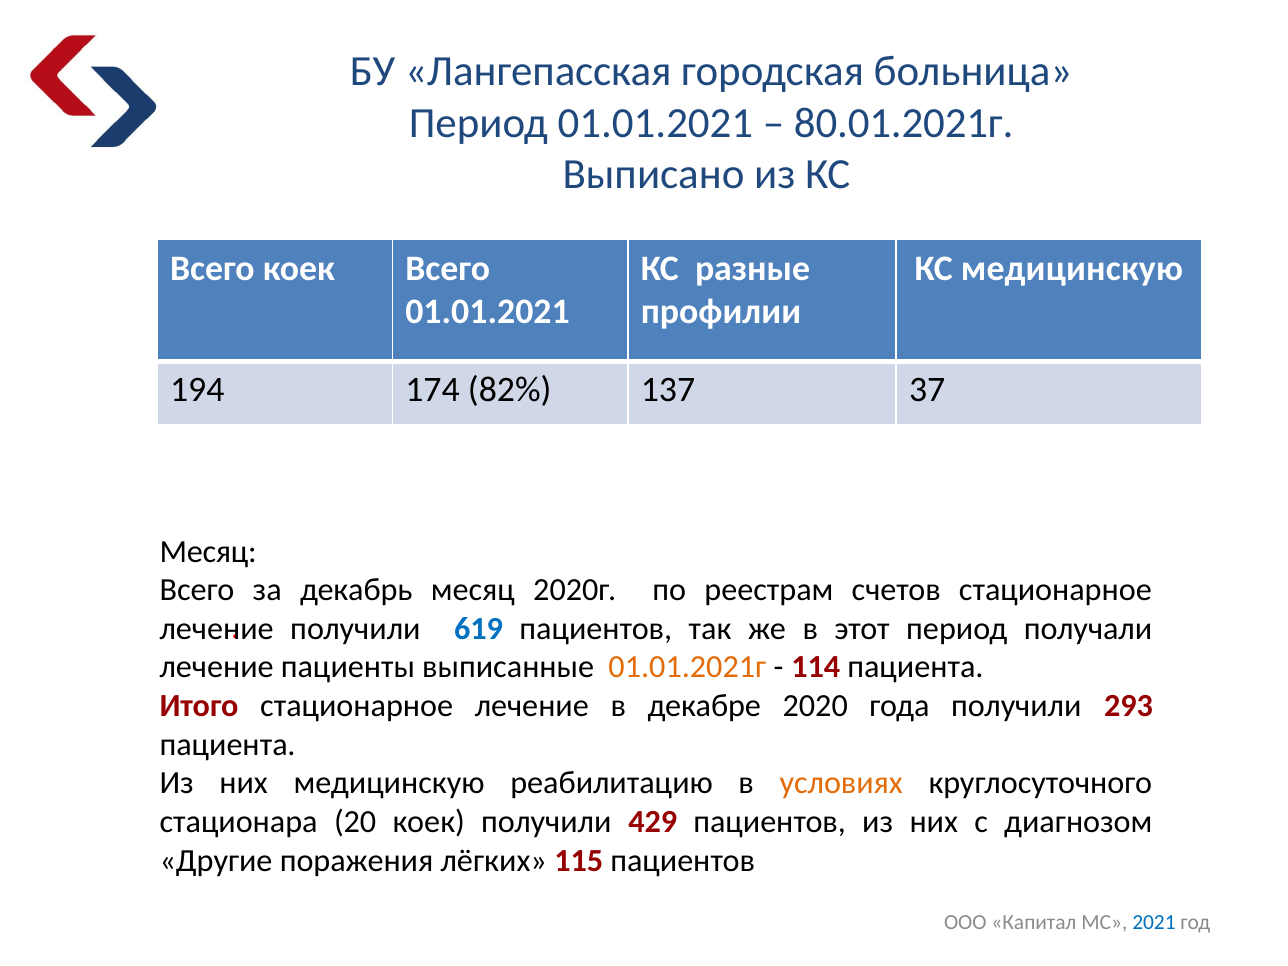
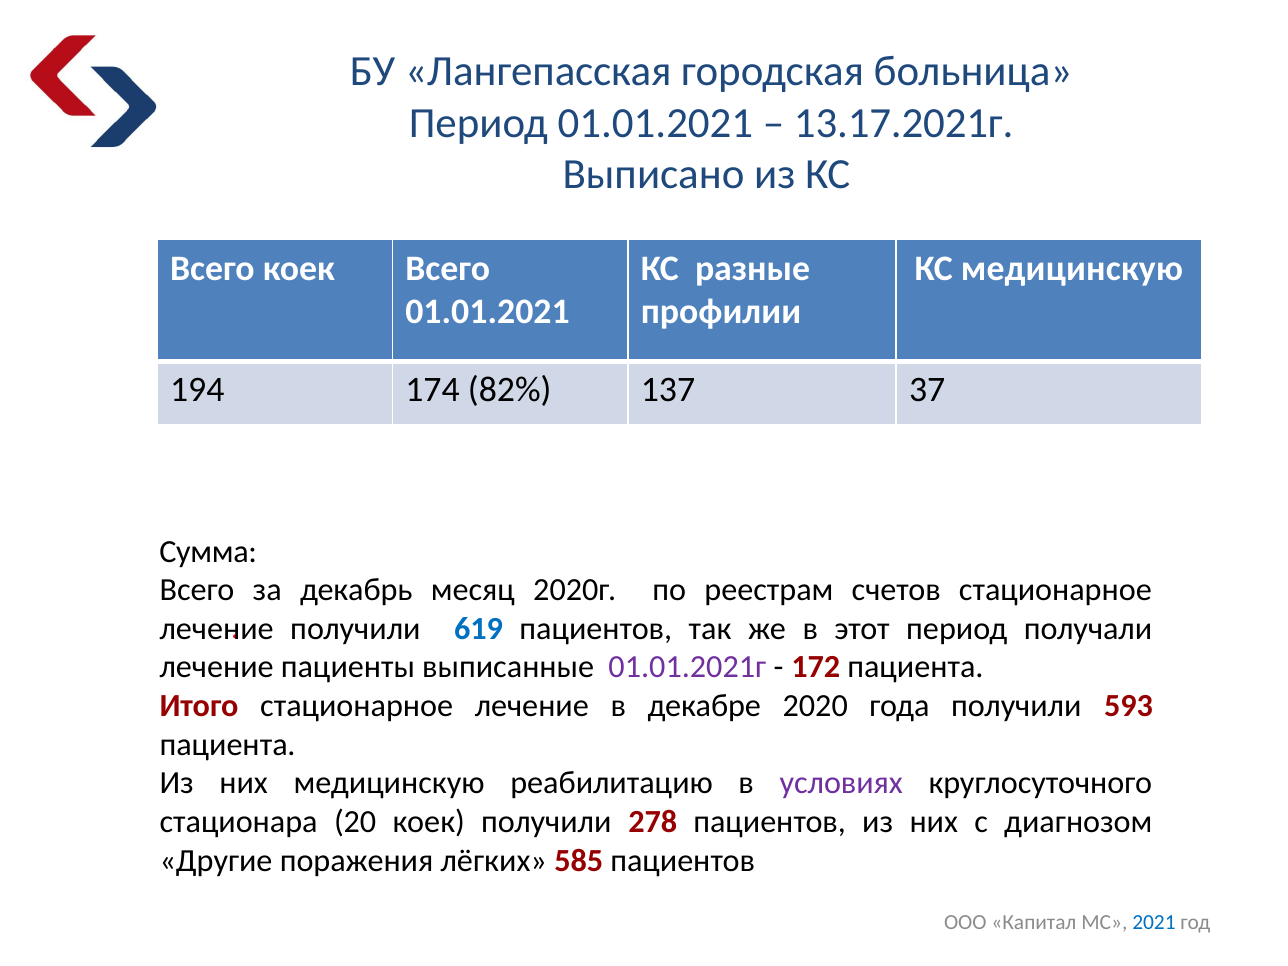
80.01.2021г: 80.01.2021г -> 13.17.2021г (904, 123)
Месяц: Месяц -> Сумма (208, 551)
01.01.2021г colour: orange -> purple (687, 667)
114: 114 -> 172 (816, 667)
293: 293 -> 593 (1128, 706)
условиях colour: orange -> purple (841, 783)
429: 429 -> 278 (653, 822)
115: 115 -> 585 (579, 861)
